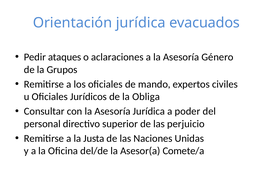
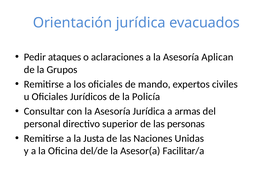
Género: Género -> Aplican (217, 57)
Obliga: Obliga -> Policía (146, 97)
poder: poder -> armas (188, 112)
perjuicio: perjuicio -> personas (186, 124)
Comete/a: Comete/a -> Facilitar/a (183, 151)
